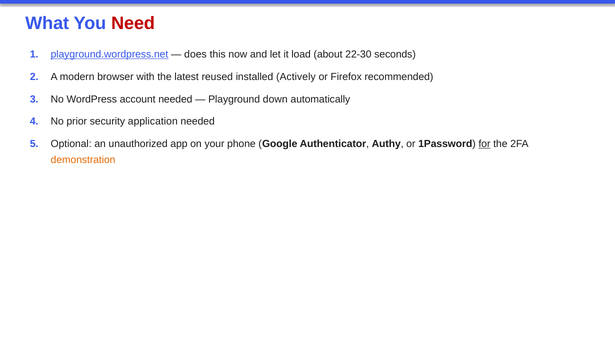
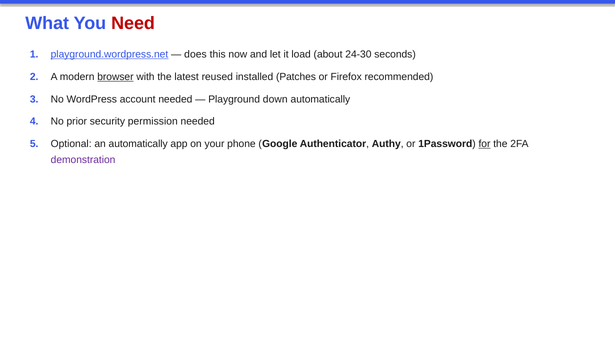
22-30: 22-30 -> 24-30 (358, 54)
browser underline: none -> present (115, 77)
Actively: Actively -> Patches (296, 77)
application: application -> permission (153, 122)
an unauthorized: unauthorized -> automatically (138, 144)
demonstration colour: orange -> purple (83, 160)
